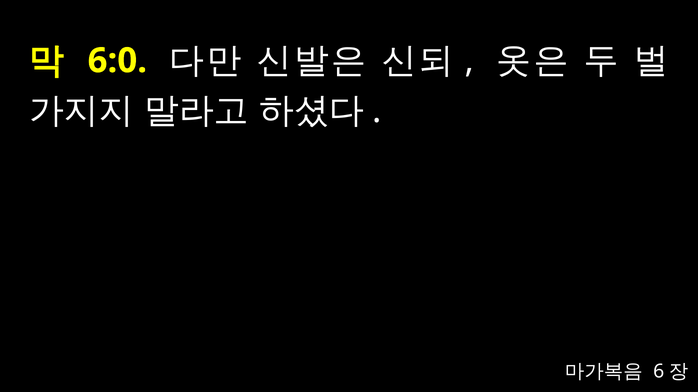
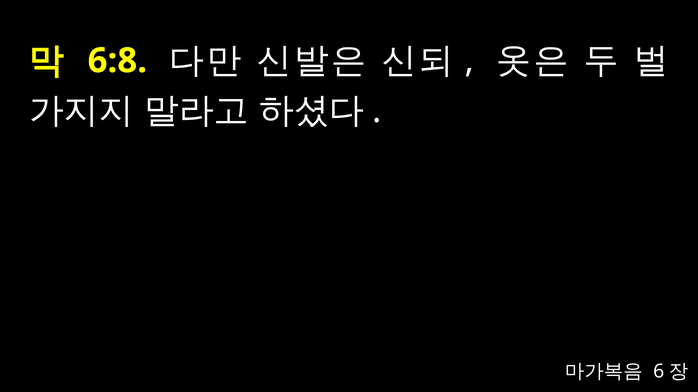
6:0: 6:0 -> 6:8 (117, 61)
